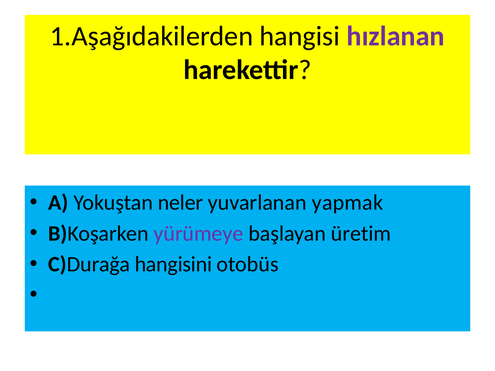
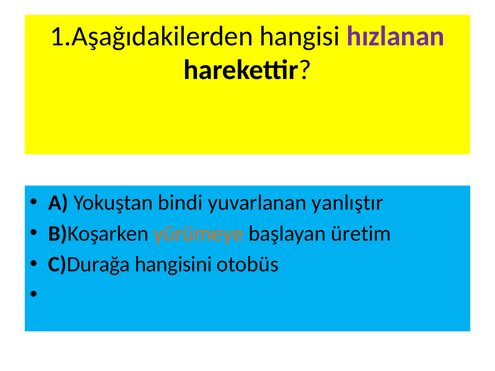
neler: neler -> bindi (180, 203)
yapmak: yapmak -> yanlıştır (348, 203)
yürümeye colour: purple -> orange (198, 234)
